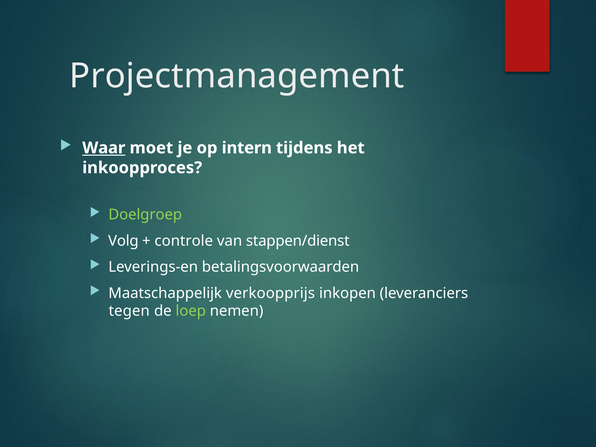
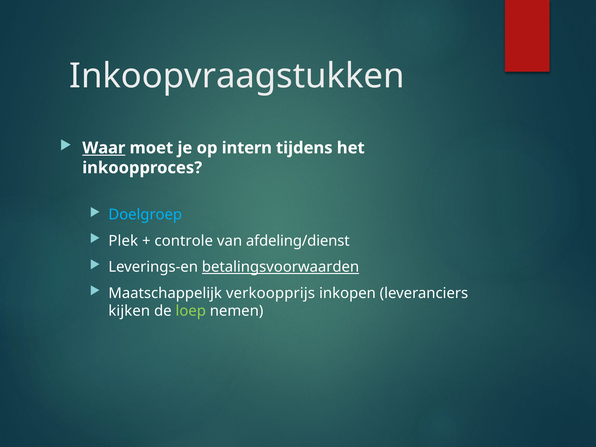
Projectmanagement: Projectmanagement -> Inkoopvraagstukken (237, 76)
Doelgroep colour: light green -> light blue (145, 215)
Volg: Volg -> Plek (123, 241)
stappen/dienst: stappen/dienst -> afdeling/dienst (298, 241)
betalingsvoorwaarden underline: none -> present (281, 267)
tegen: tegen -> kijken (129, 311)
